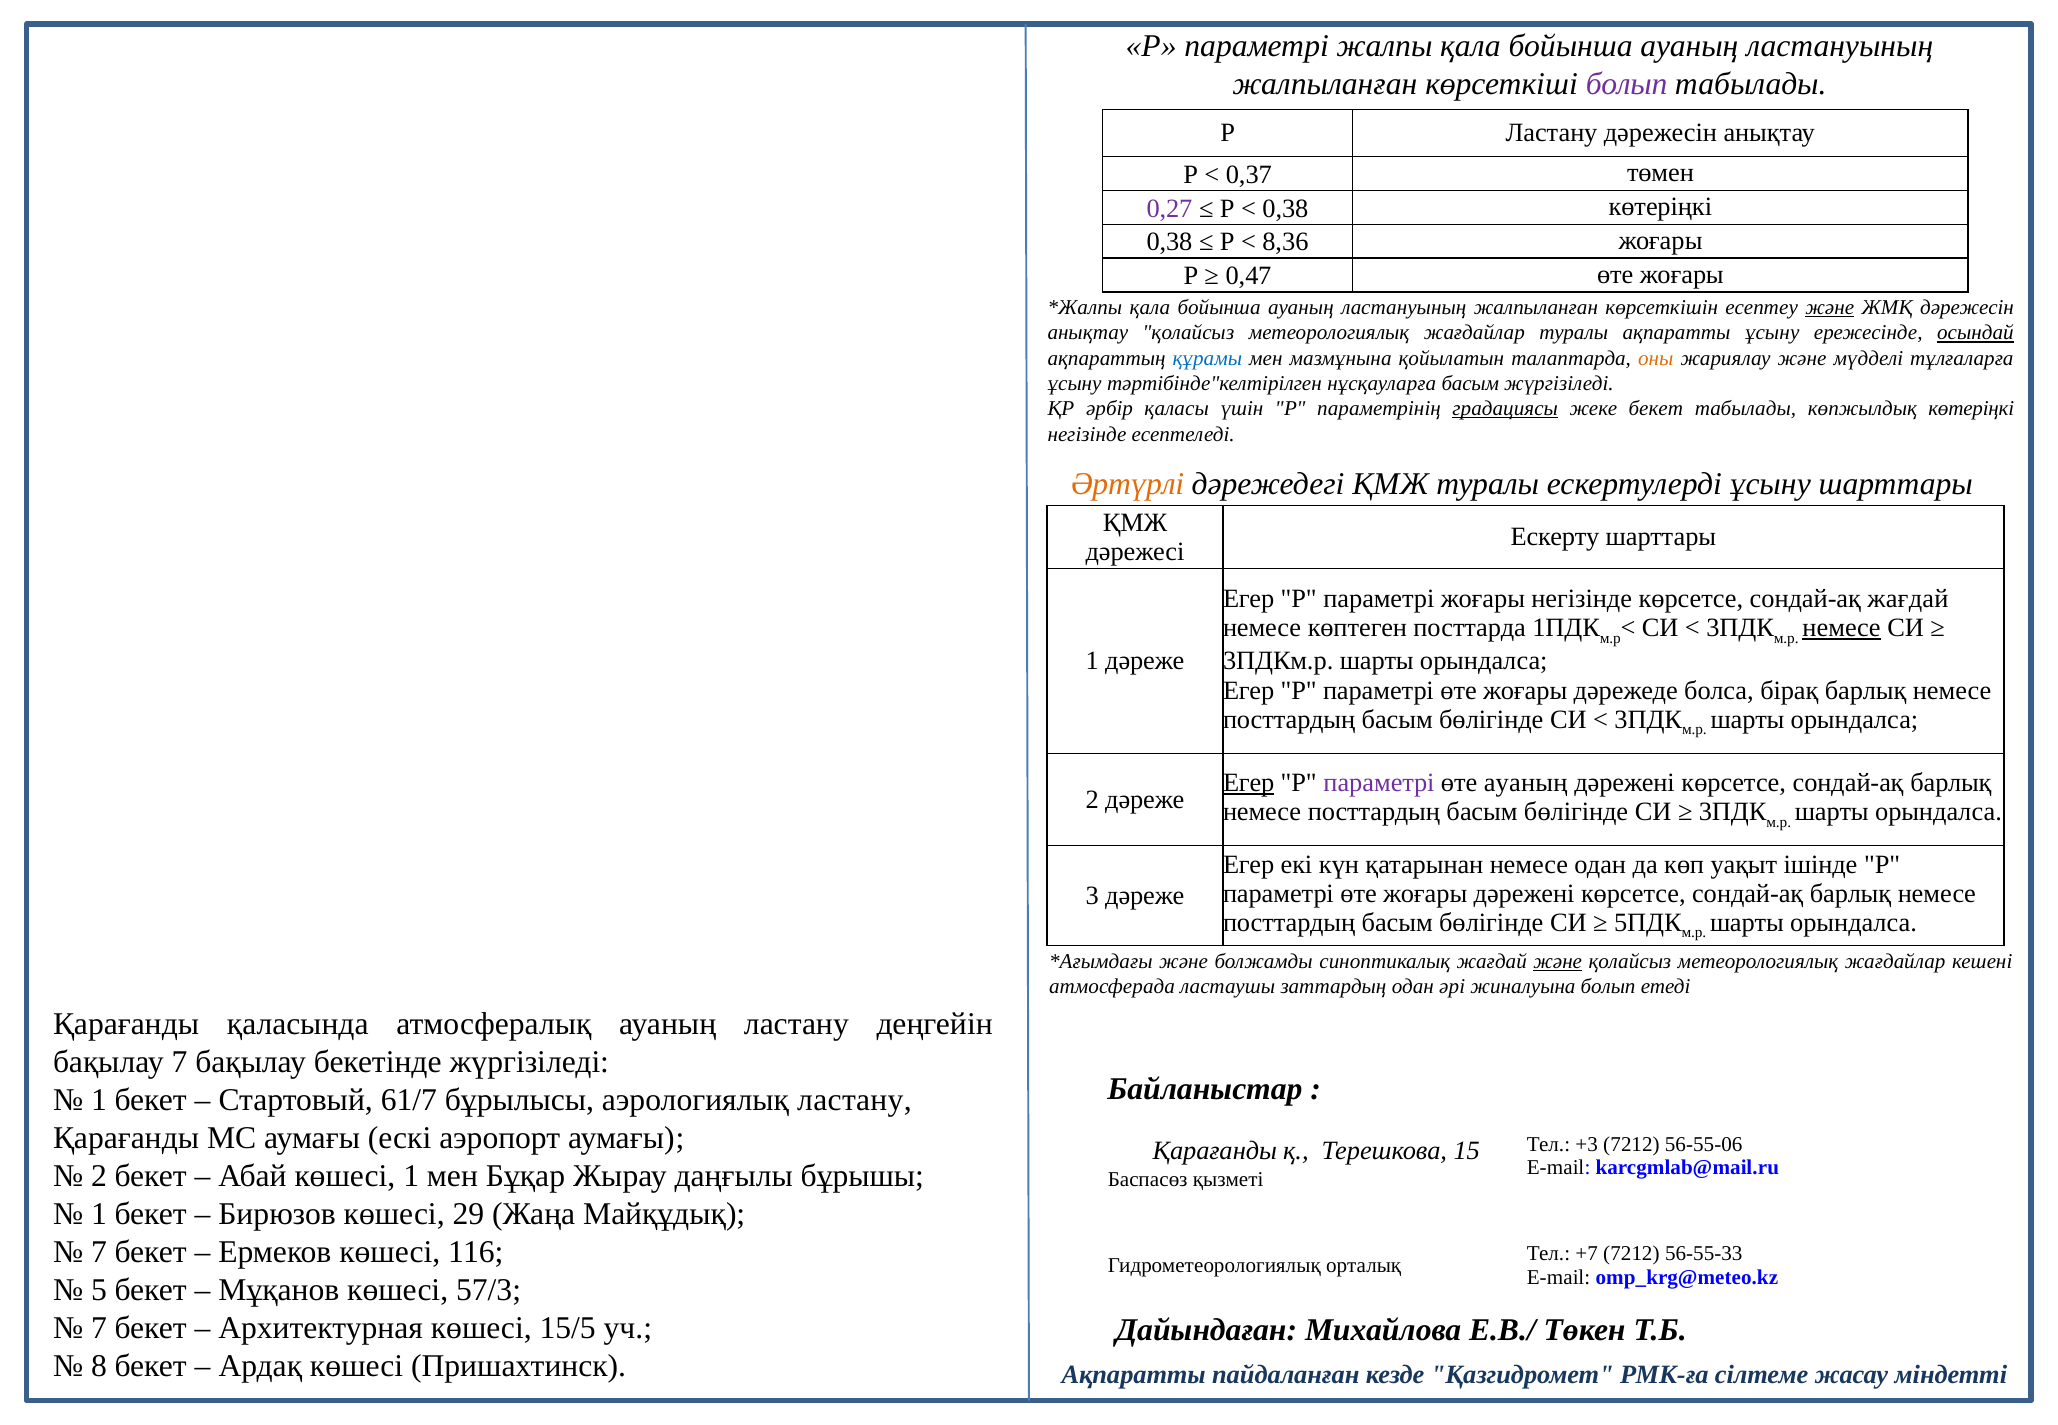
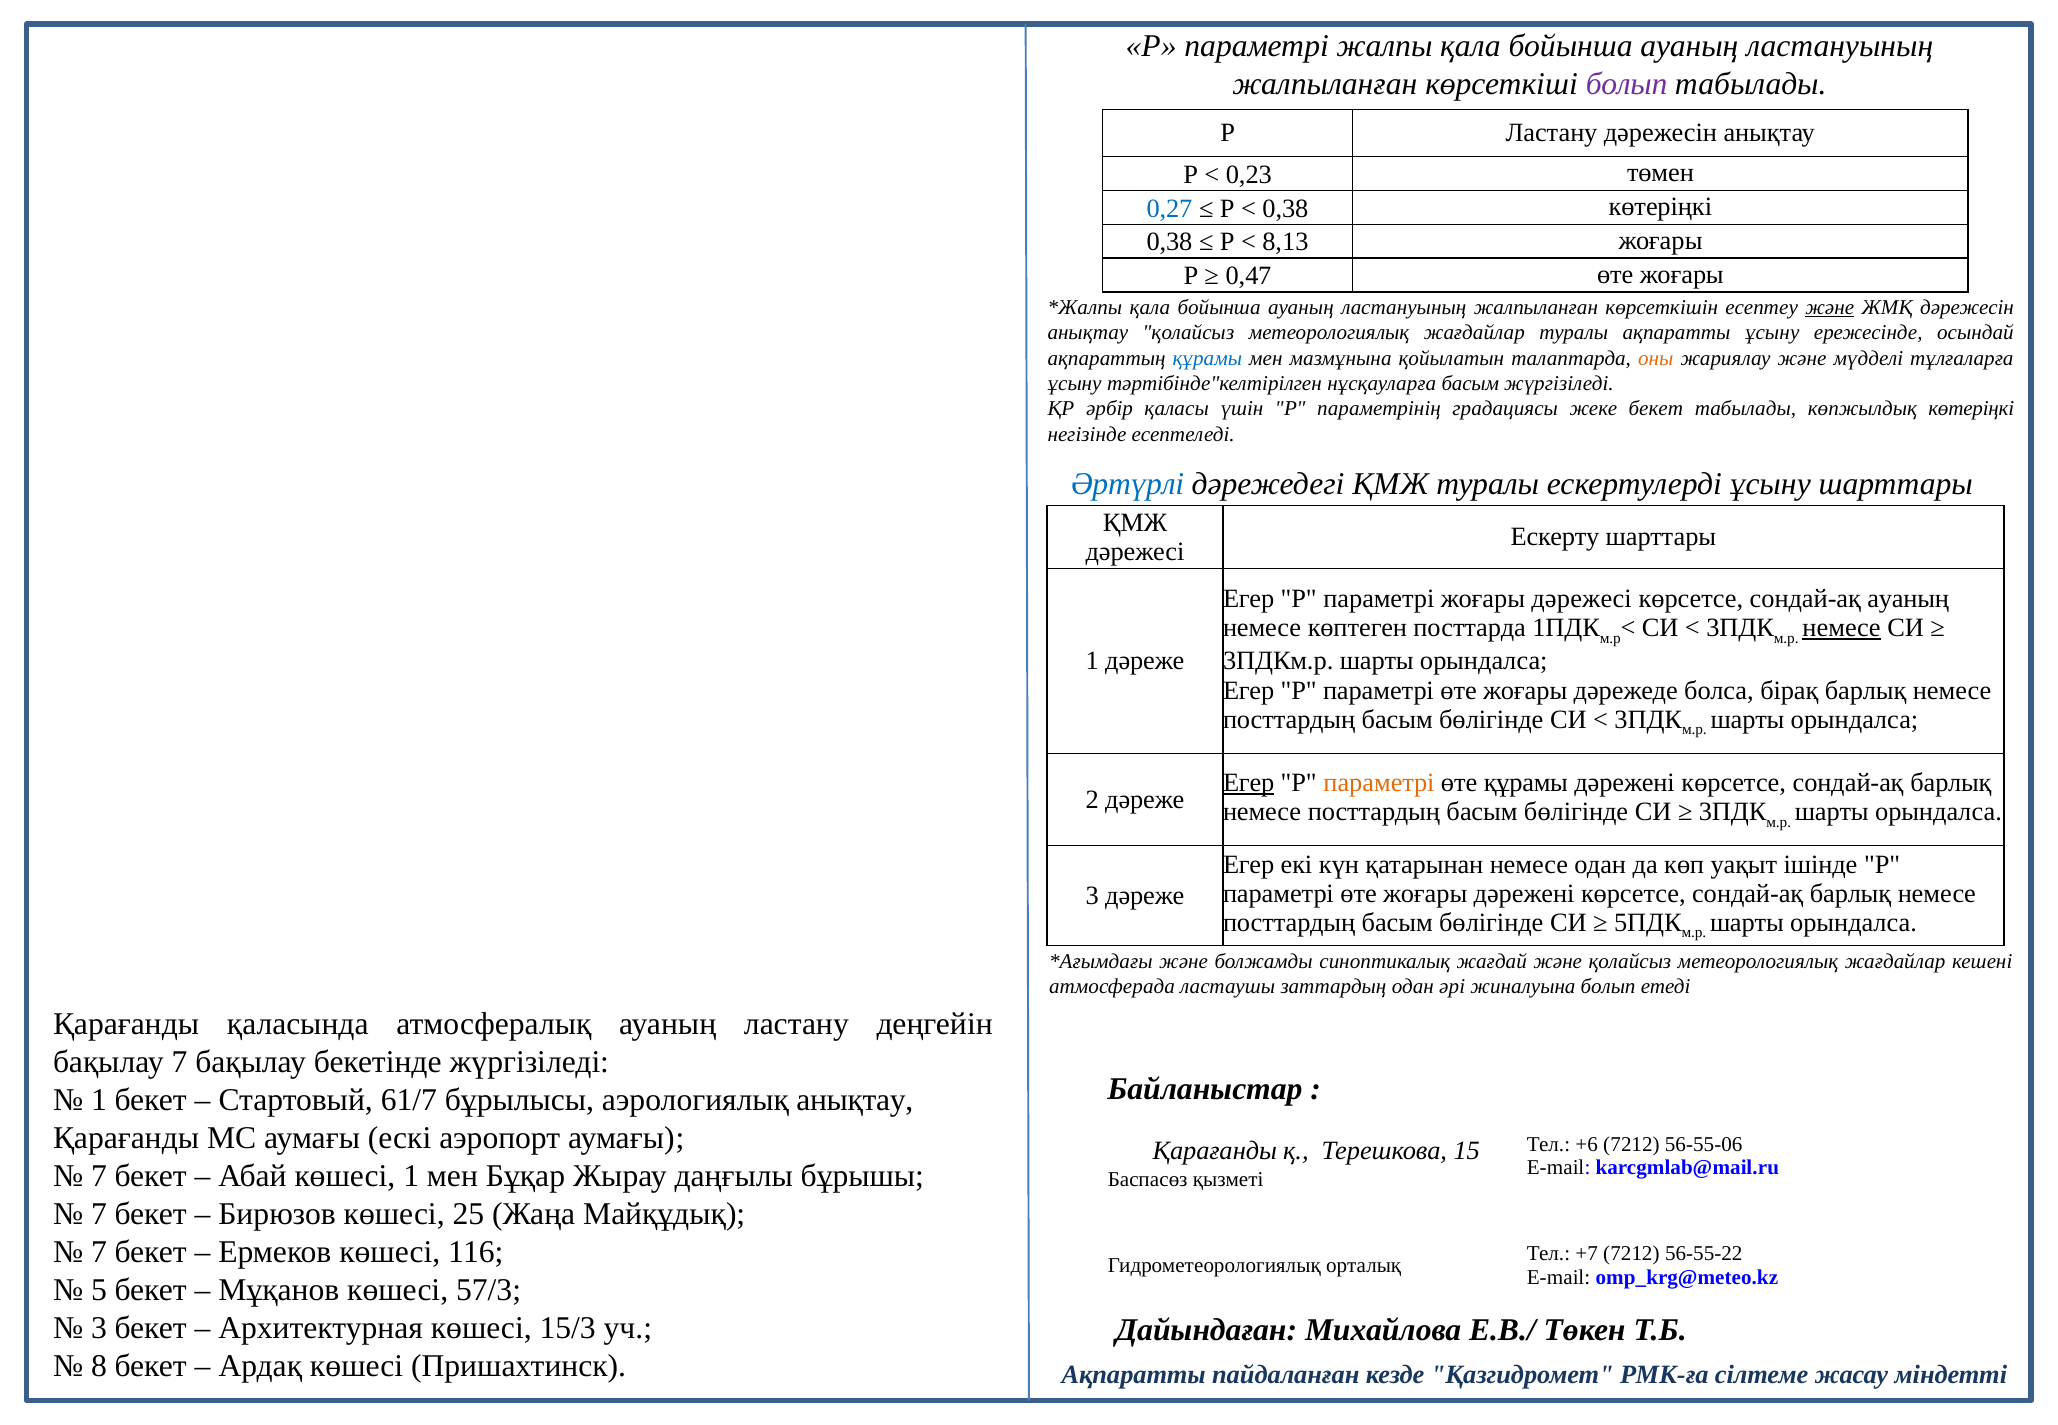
0,37: 0,37 -> 0,23 (1249, 174)
0,27 colour: purple -> blue (1169, 208)
8,36: 8,36 -> 8,13 (1285, 242)
осындай underline: present -> none (1975, 333)
градациясы underline: present -> none (1505, 409)
Әртүрлі colour: orange -> blue (1127, 483)
жоғары негізінде: негізінде -> дәрежесі (1582, 599)
сондай-ақ жағдай: жағдай -> ауаның (1908, 599)
параметрі colour: purple -> orange (1379, 783)
өте ауаның: ауаның -> құрамы (1526, 783)
және underline: present -> none (1558, 961)
аэрологиялық ластану: ластану -> анықтау (855, 1100)
+3: +3 -> +6 (1587, 1144)
2: 2 -> 7 (99, 1176)
1: 1 -> 7 (99, 1214)
29: 29 -> 25 (468, 1214)
56-55-33: 56-55-33 -> 56-55-22 (1704, 1254)
7: 7 -> 3 (99, 1328)
15/5: 15/5 -> 15/3 (568, 1328)
